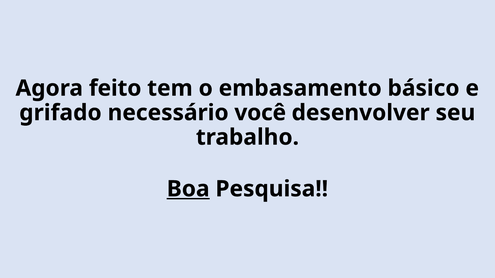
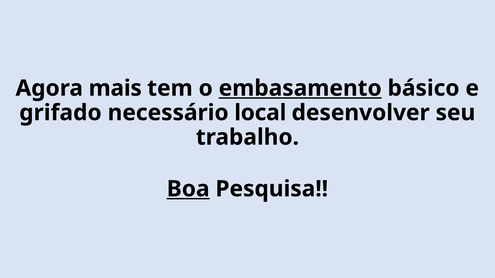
feito: feito -> mais (115, 88)
embasamento underline: none -> present (300, 88)
você: você -> local (260, 113)
